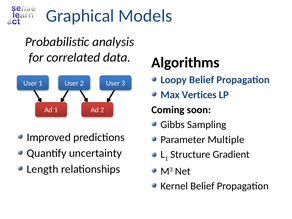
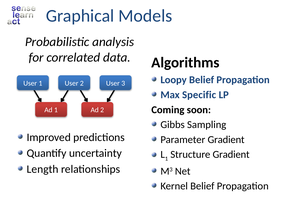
Vertices: Vertices -> Specific (199, 95)
Parameter Multiple: Multiple -> Gradient (226, 140)
